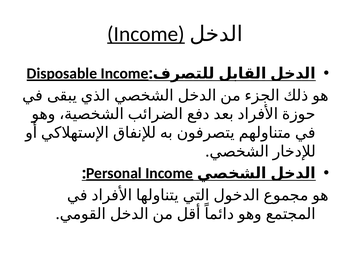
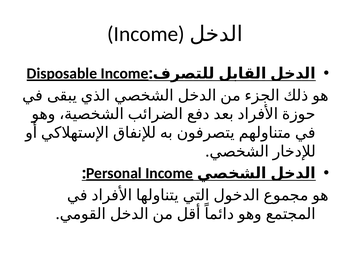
Income underline: present -> none (146, 34)
